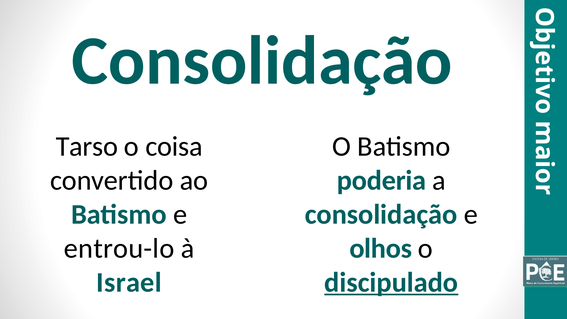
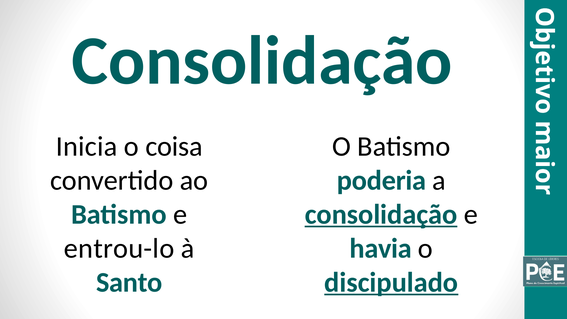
Tarso: Tarso -> Inicia (87, 146)
consolidação underline: none -> present (381, 214)
olhos: olhos -> havia (381, 248)
Israel: Israel -> Santo (129, 282)
